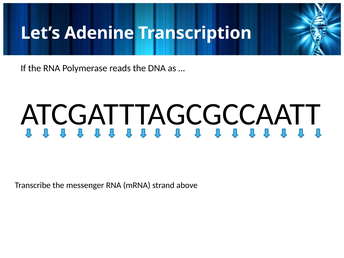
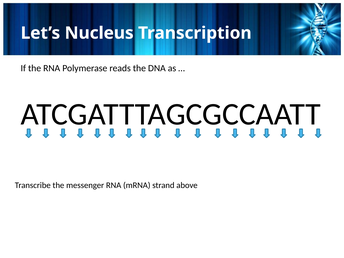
Adenine: Adenine -> Nucleus (99, 33)
